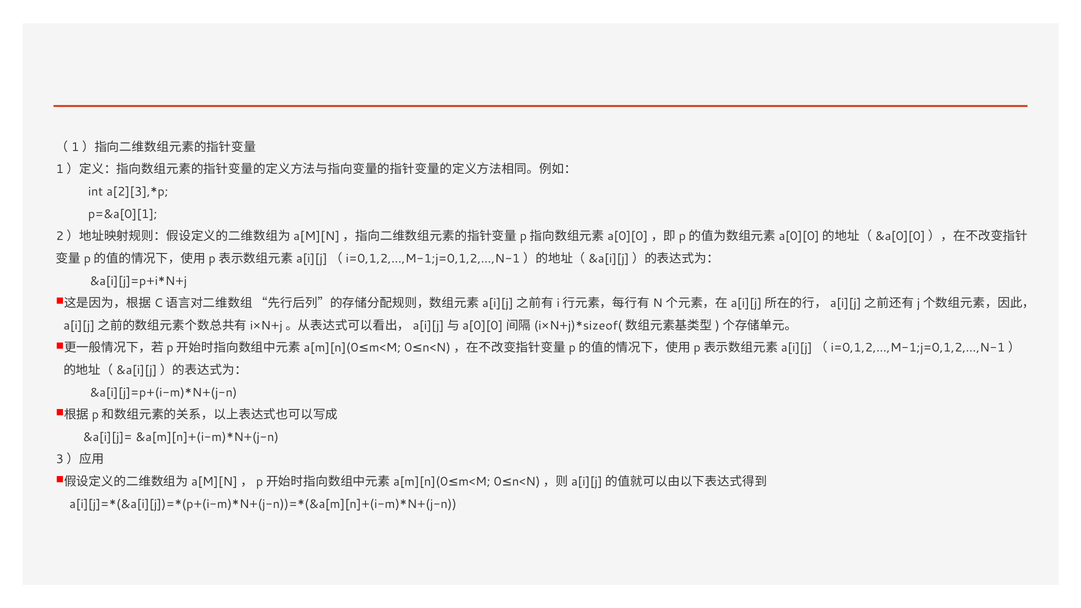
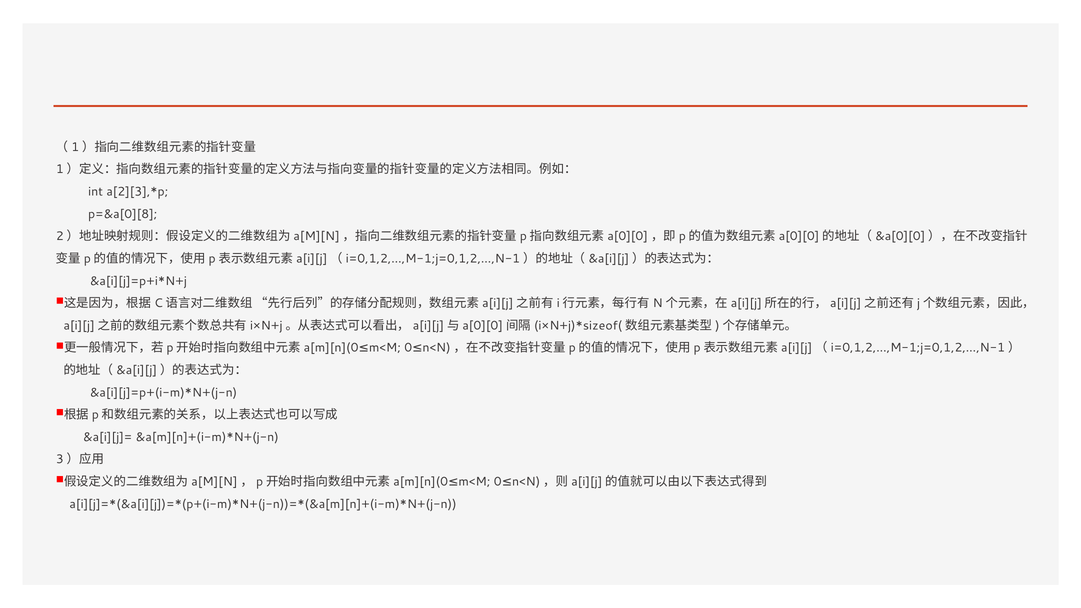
p=&a[0][1: p=&a[0][1 -> p=&a[0][8 (123, 214)
